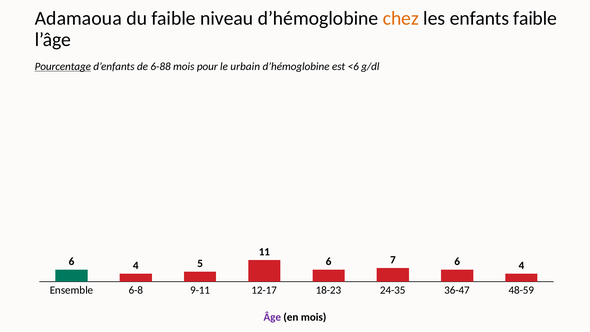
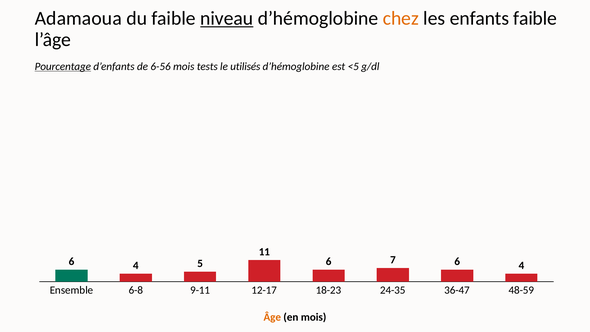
niveau underline: none -> present (227, 18)
6-88: 6-88 -> 6-56 (161, 66)
pour: pour -> tests (207, 66)
urbain: urbain -> utilisés (245, 66)
<6: <6 -> <5 (353, 66)
Âge colour: purple -> orange (272, 317)
